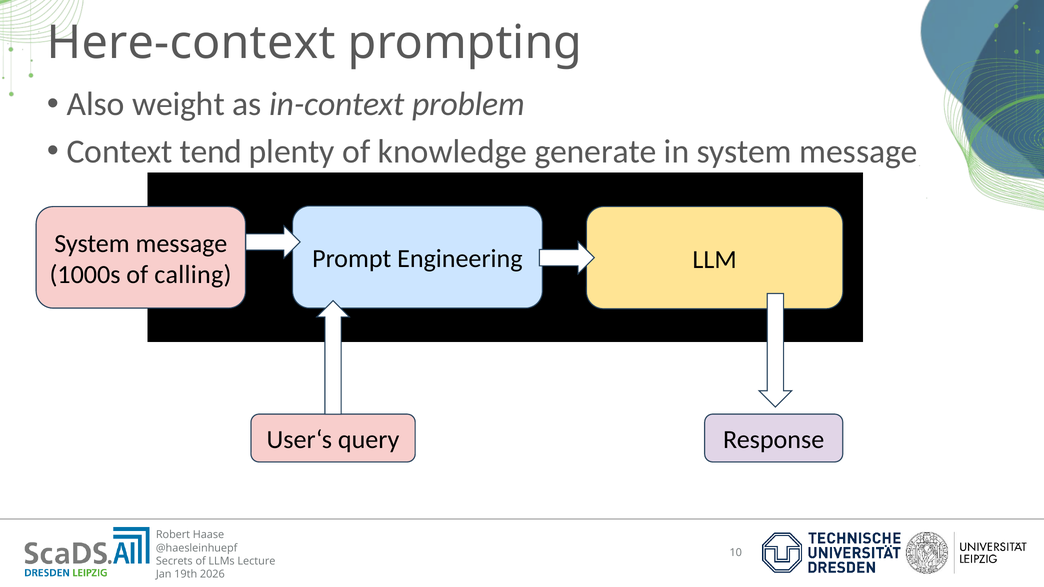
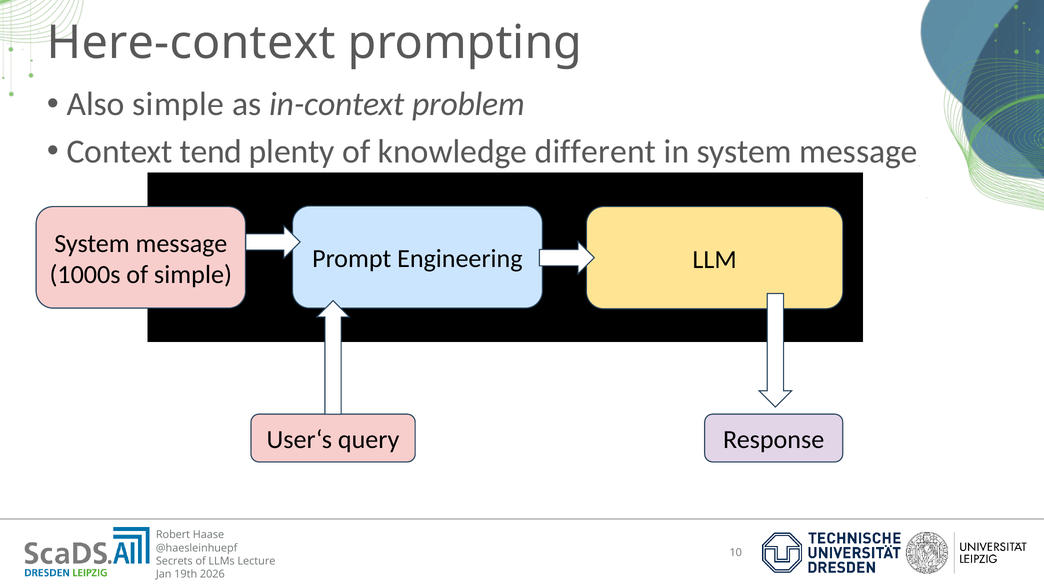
Also weight: weight -> simple (178, 104)
generate: generate -> different (595, 152)
of calling: calling -> simple (193, 275)
